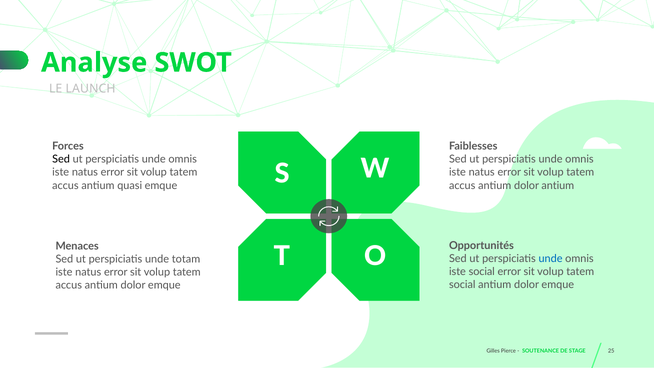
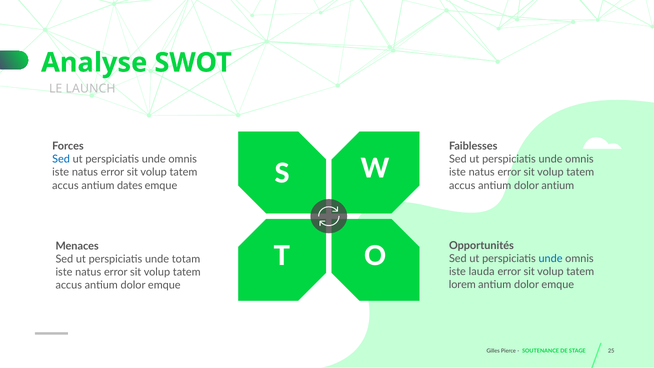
Sed colour: black -> blue (61, 159)
quasi: quasi -> dates (130, 185)
iste social: social -> lauda (482, 272)
social: social -> lorem (462, 285)
